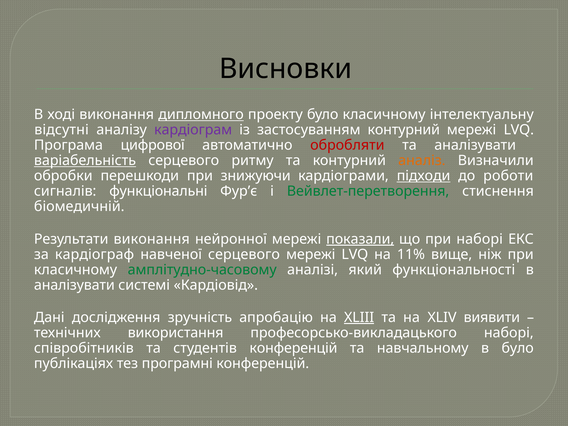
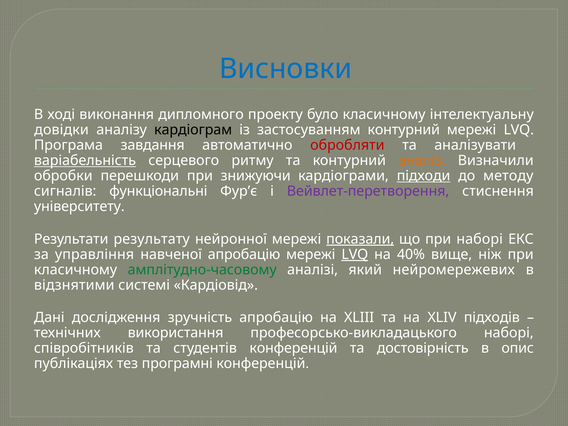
Висновки colour: black -> blue (286, 69)
дипломного underline: present -> none (201, 115)
відсутні: відсутні -> довідки (62, 130)
кардіограм colour: purple -> black (193, 130)
цифрової: цифрової -> завдання (153, 145)
роботи: роботи -> методу (508, 176)
Вейвлет-перетворення colour: green -> purple (368, 191)
біомедичній: біомедичній -> університету (79, 207)
Результати виконання: виконання -> результату (152, 239)
кардіограф: кардіограф -> управління (95, 254)
навченої серцевого: серцевого -> апробацію (244, 254)
LVQ underline: none -> present (355, 254)
11%: 11% -> 40% (411, 254)
функціональності: функціональності -> нейромережевих (454, 270)
аналізувати: аналізувати -> відзнятими (74, 285)
XLIII underline: present -> none (359, 317)
виявити: виявити -> підходів (492, 317)
навчальному: навчальному -> достовірність (423, 348)
в було: було -> опис (518, 348)
